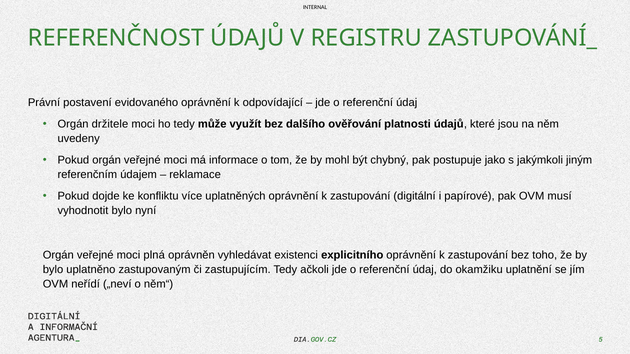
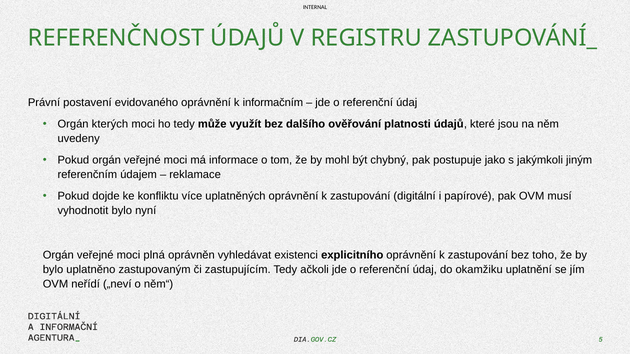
odpovídající: odpovídající -> informačním (273, 103)
držitele: držitele -> kterých (110, 124)
